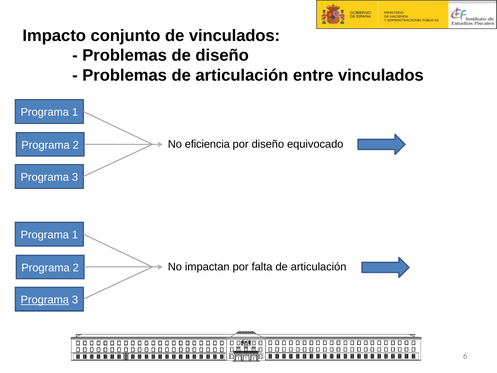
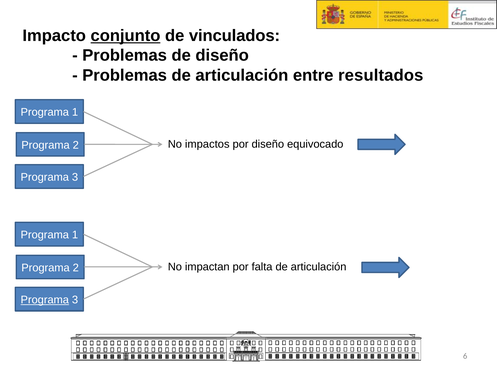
conjunto underline: none -> present (125, 36)
entre vinculados: vinculados -> resultados (381, 75)
eficiencia: eficiencia -> impactos (207, 144)
